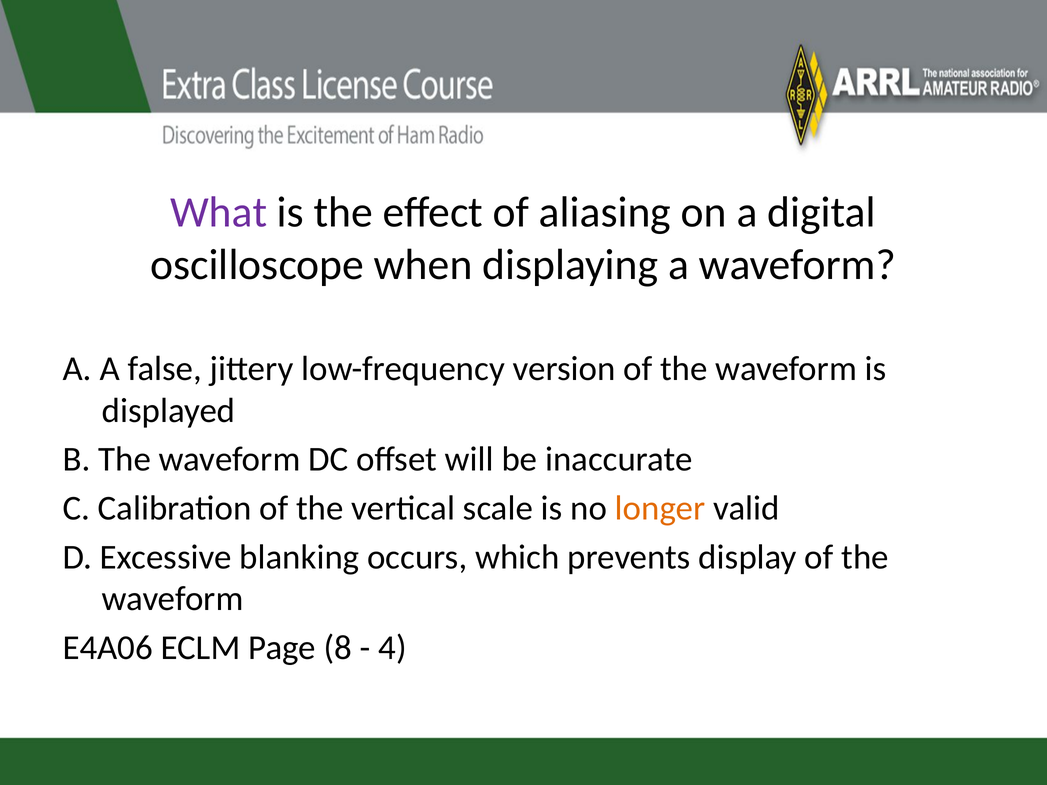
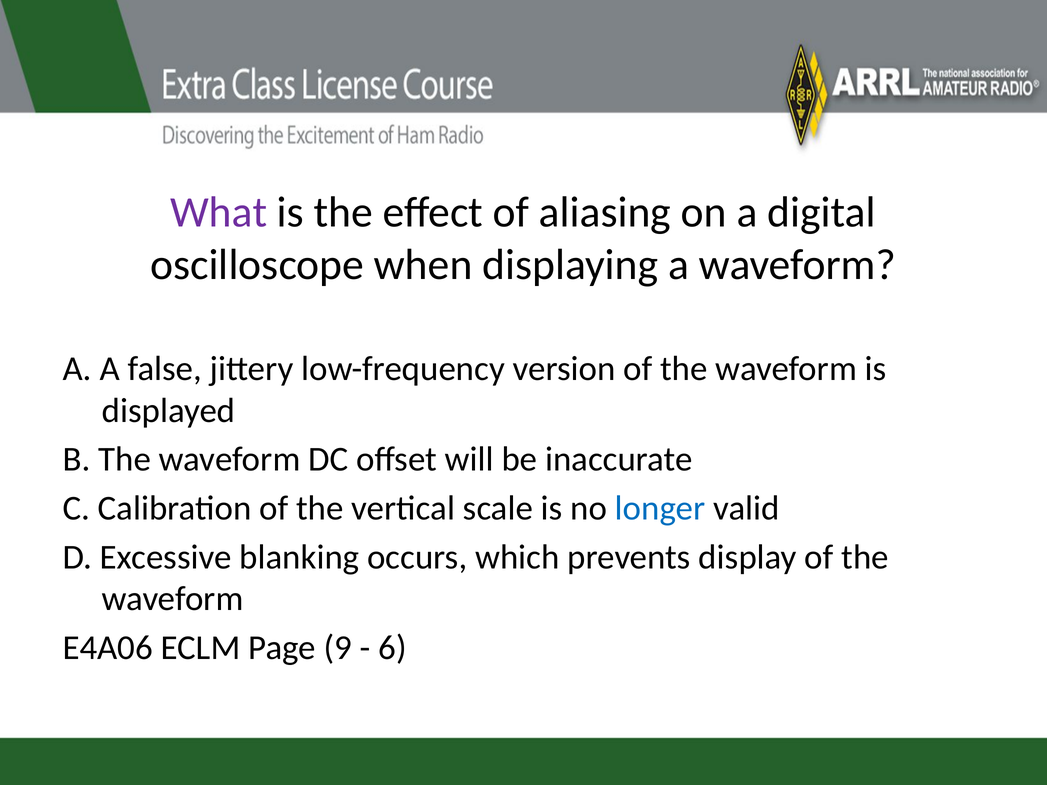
longer colour: orange -> blue (660, 508)
8: 8 -> 9 (338, 648)
4: 4 -> 6 (392, 648)
